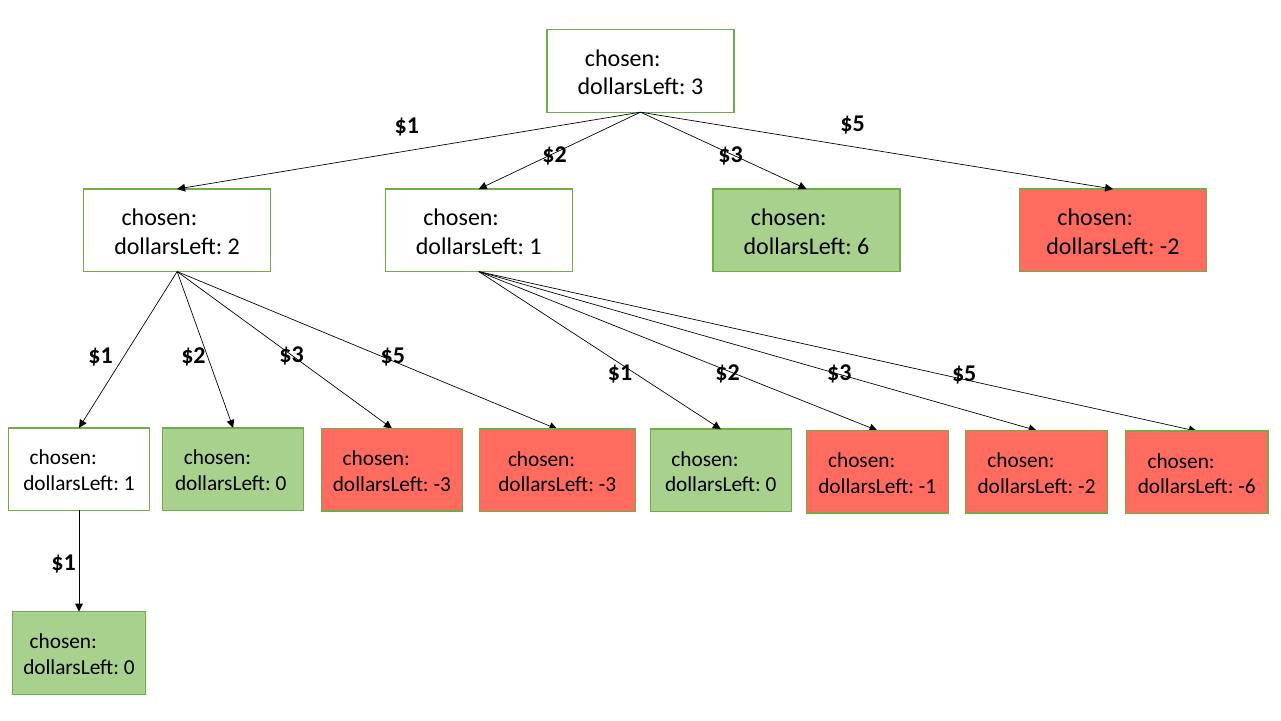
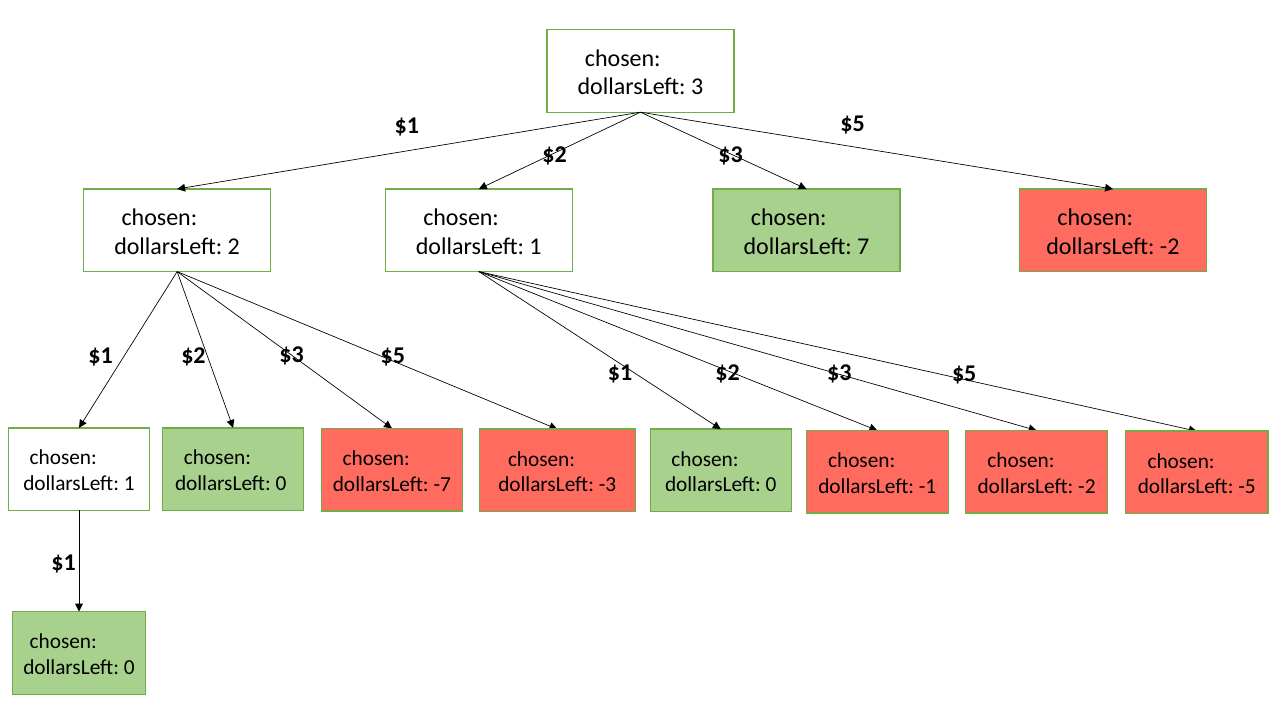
6: 6 -> 7 (863, 246)
-3: -3 -> -7 (442, 484)
-6: -6 -> -5 (1247, 486)
